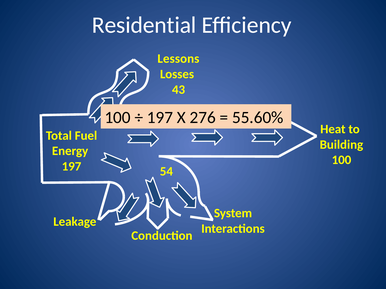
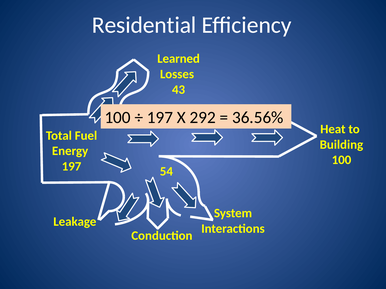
Lessons: Lessons -> Learned (179, 59)
276: 276 -> 292 (203, 118)
55.60%: 55.60% -> 36.56% (258, 118)
